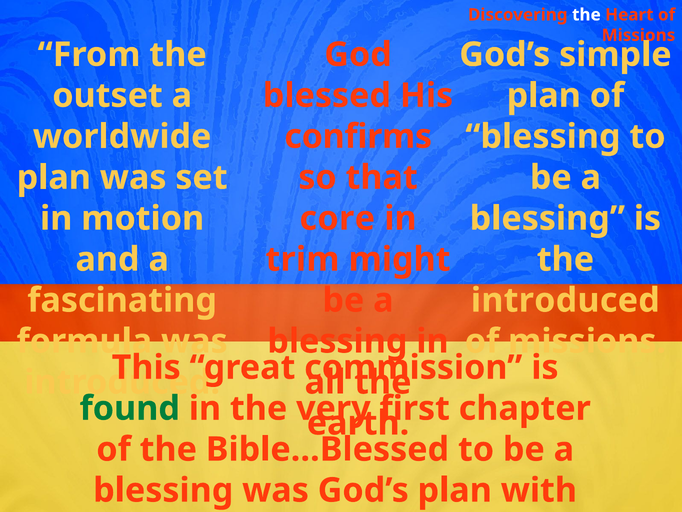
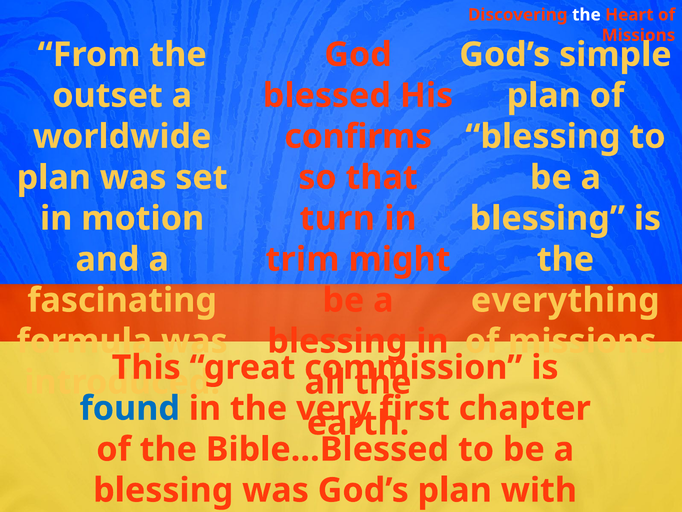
core: core -> turn (337, 218)
introduced: introduced -> everything (565, 300)
found colour: green -> blue (130, 408)
